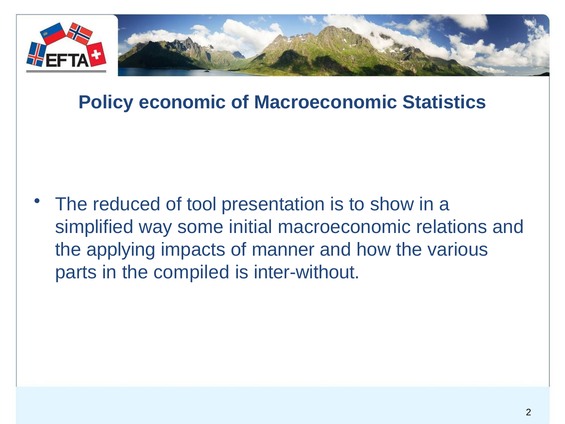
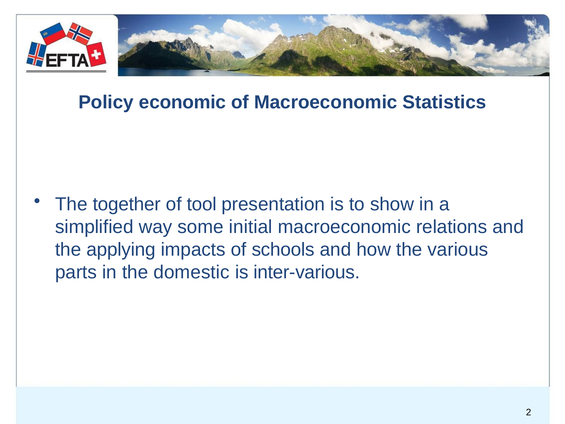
reduced: reduced -> together (127, 204)
manner: manner -> schools (283, 249)
compiled: compiled -> domestic (192, 272)
inter-without: inter-without -> inter-various (307, 272)
